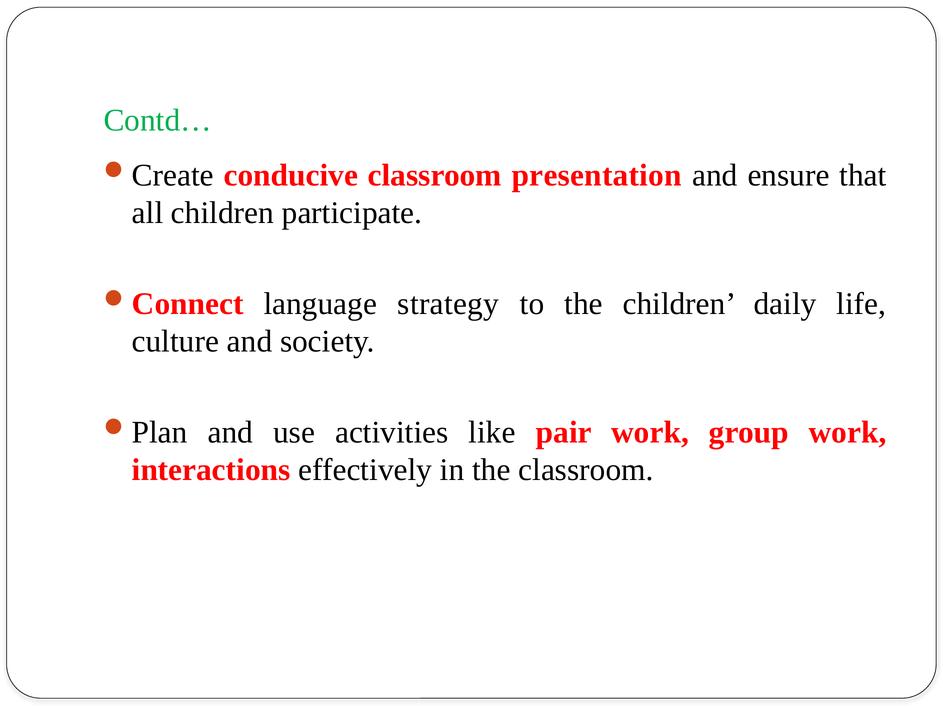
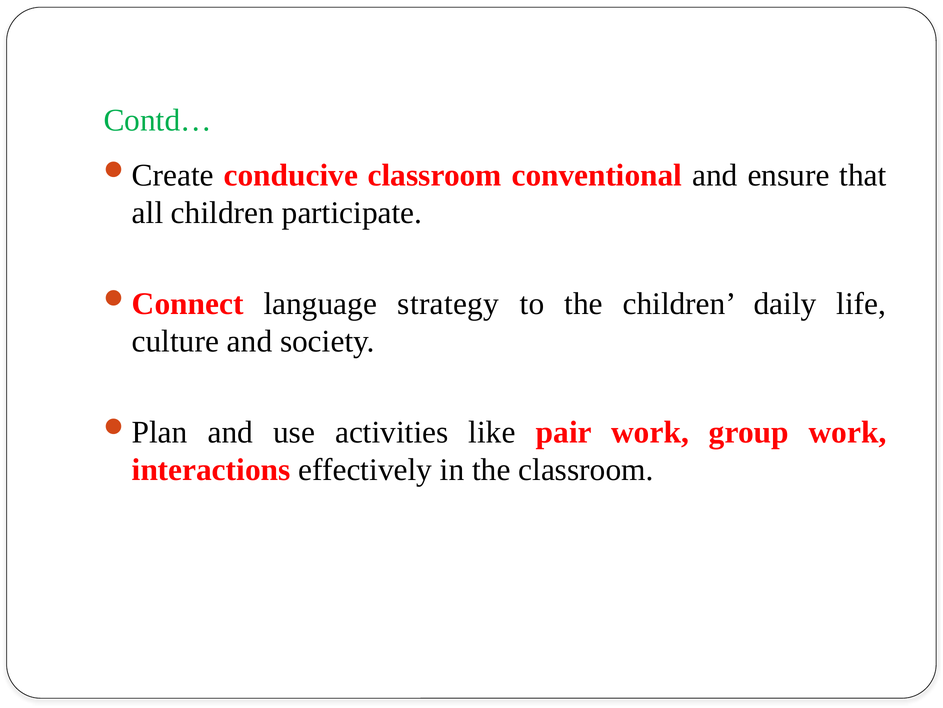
presentation: presentation -> conventional (597, 175)
